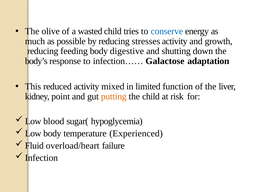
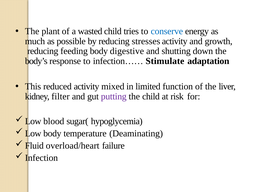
olive: olive -> plant (51, 31)
Galactose: Galactose -> Stimulate (165, 61)
point: point -> filter (61, 96)
putting colour: orange -> purple (114, 96)
Experienced: Experienced -> Deaminating (136, 133)
